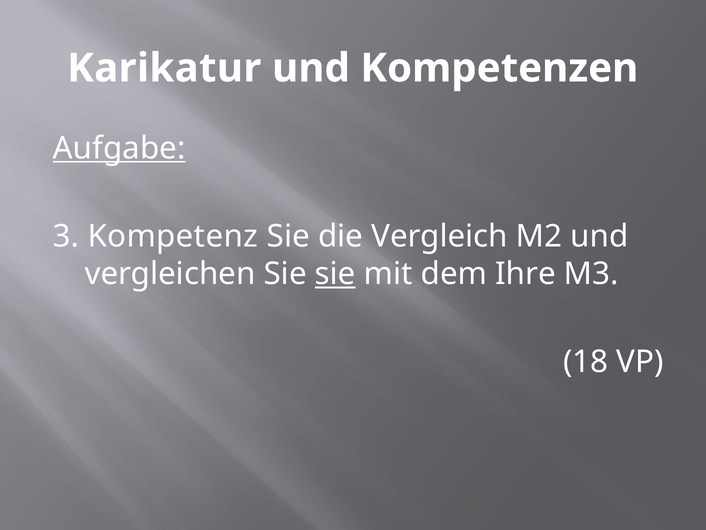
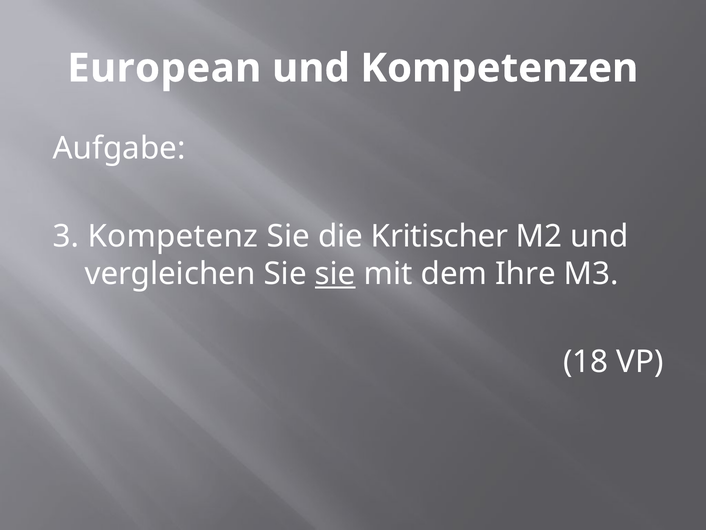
Karikatur: Karikatur -> European (164, 68)
Aufgabe underline: present -> none (119, 148)
Vergleich: Vergleich -> Kritischer (440, 236)
